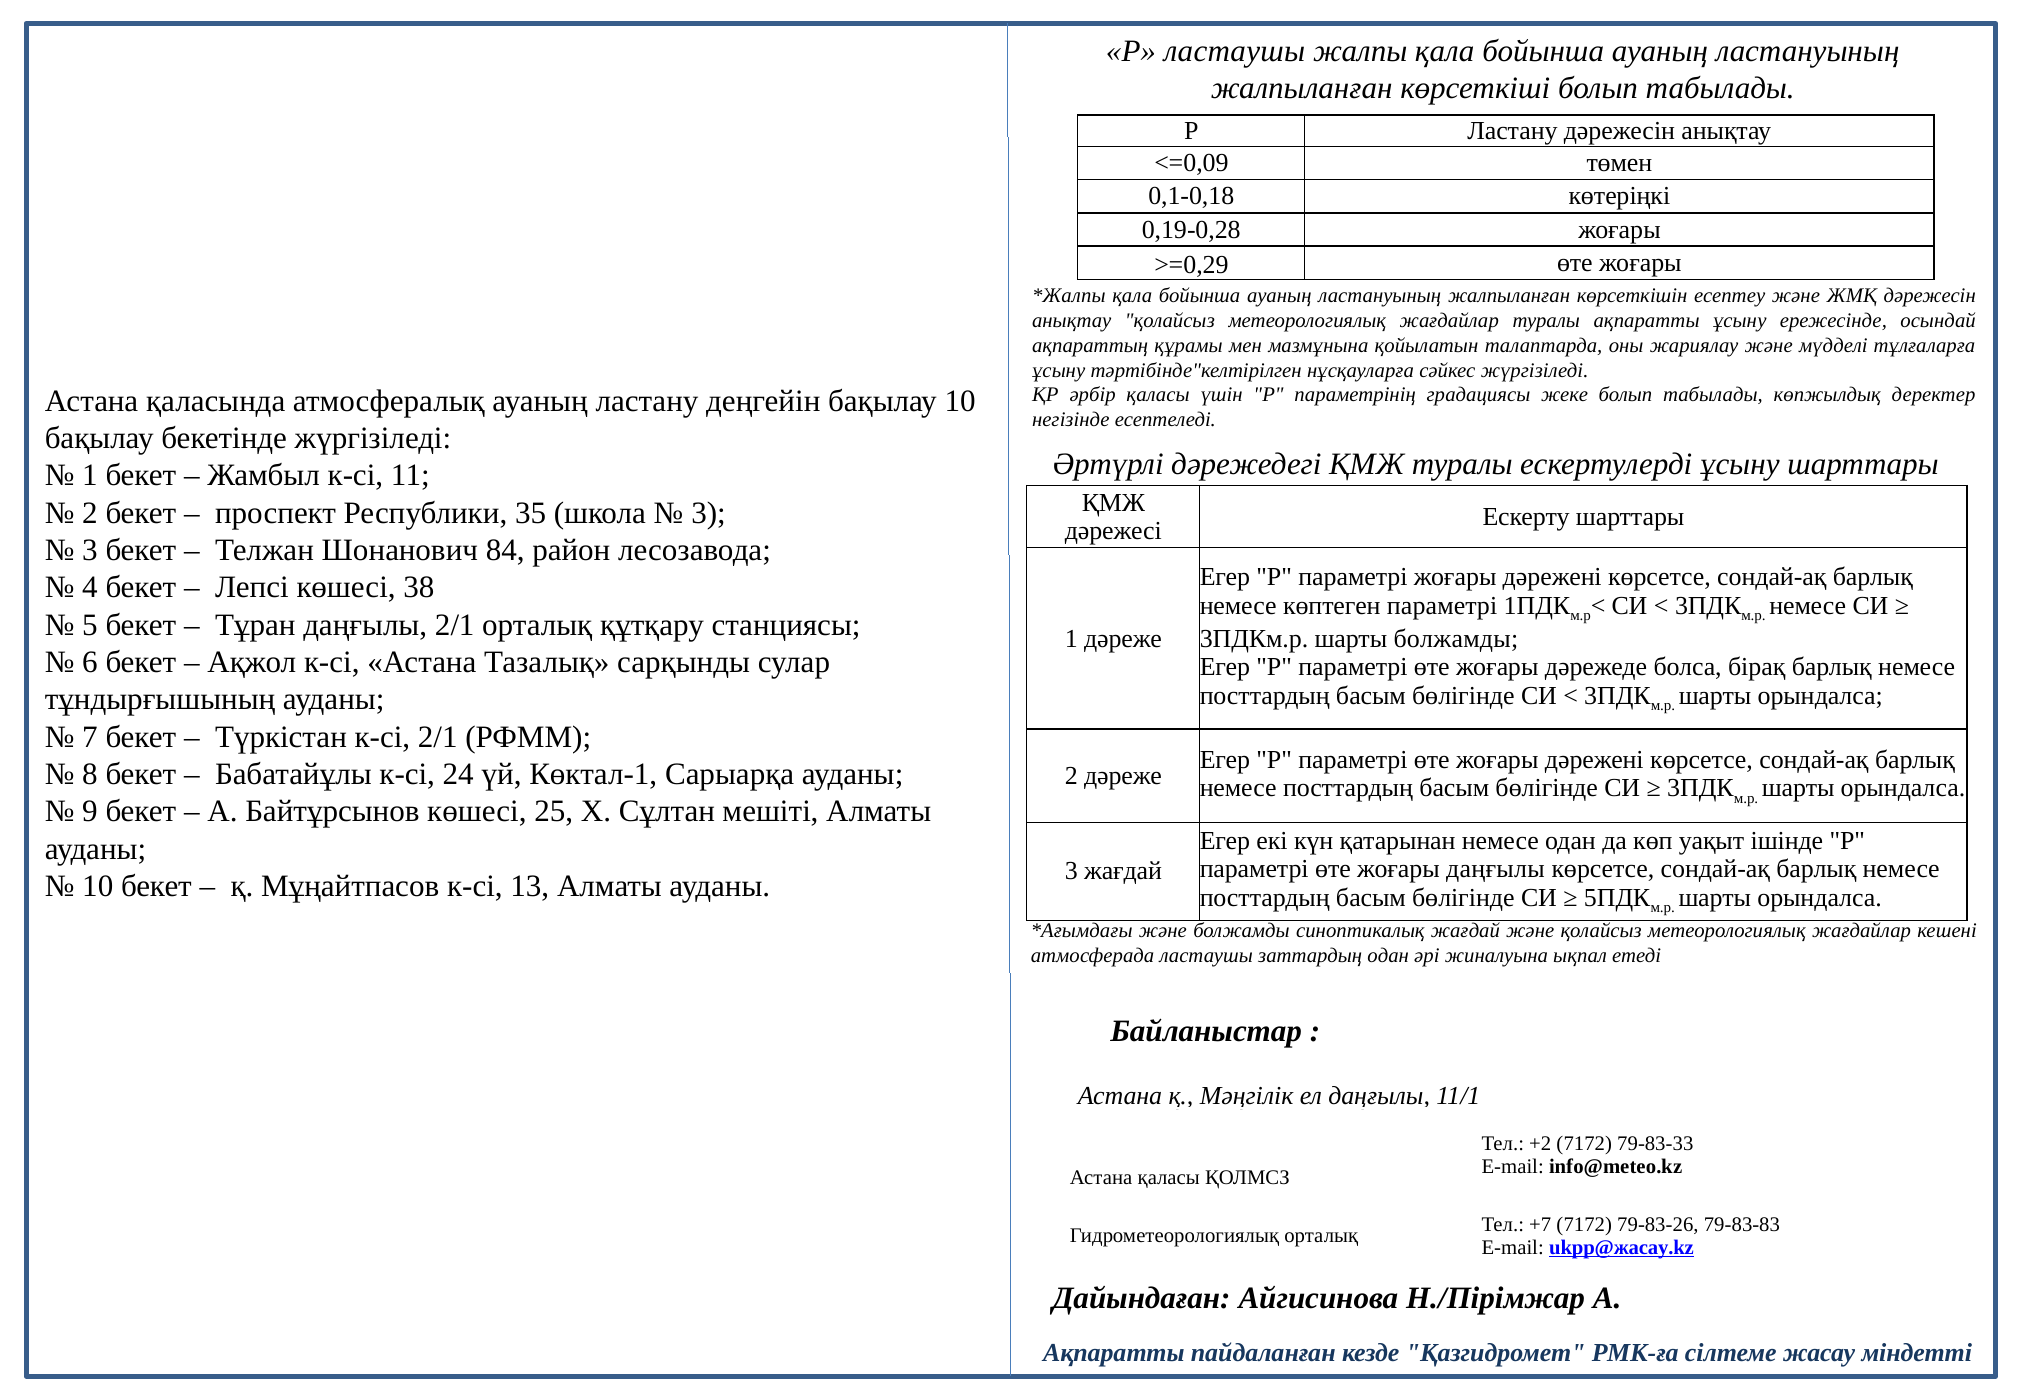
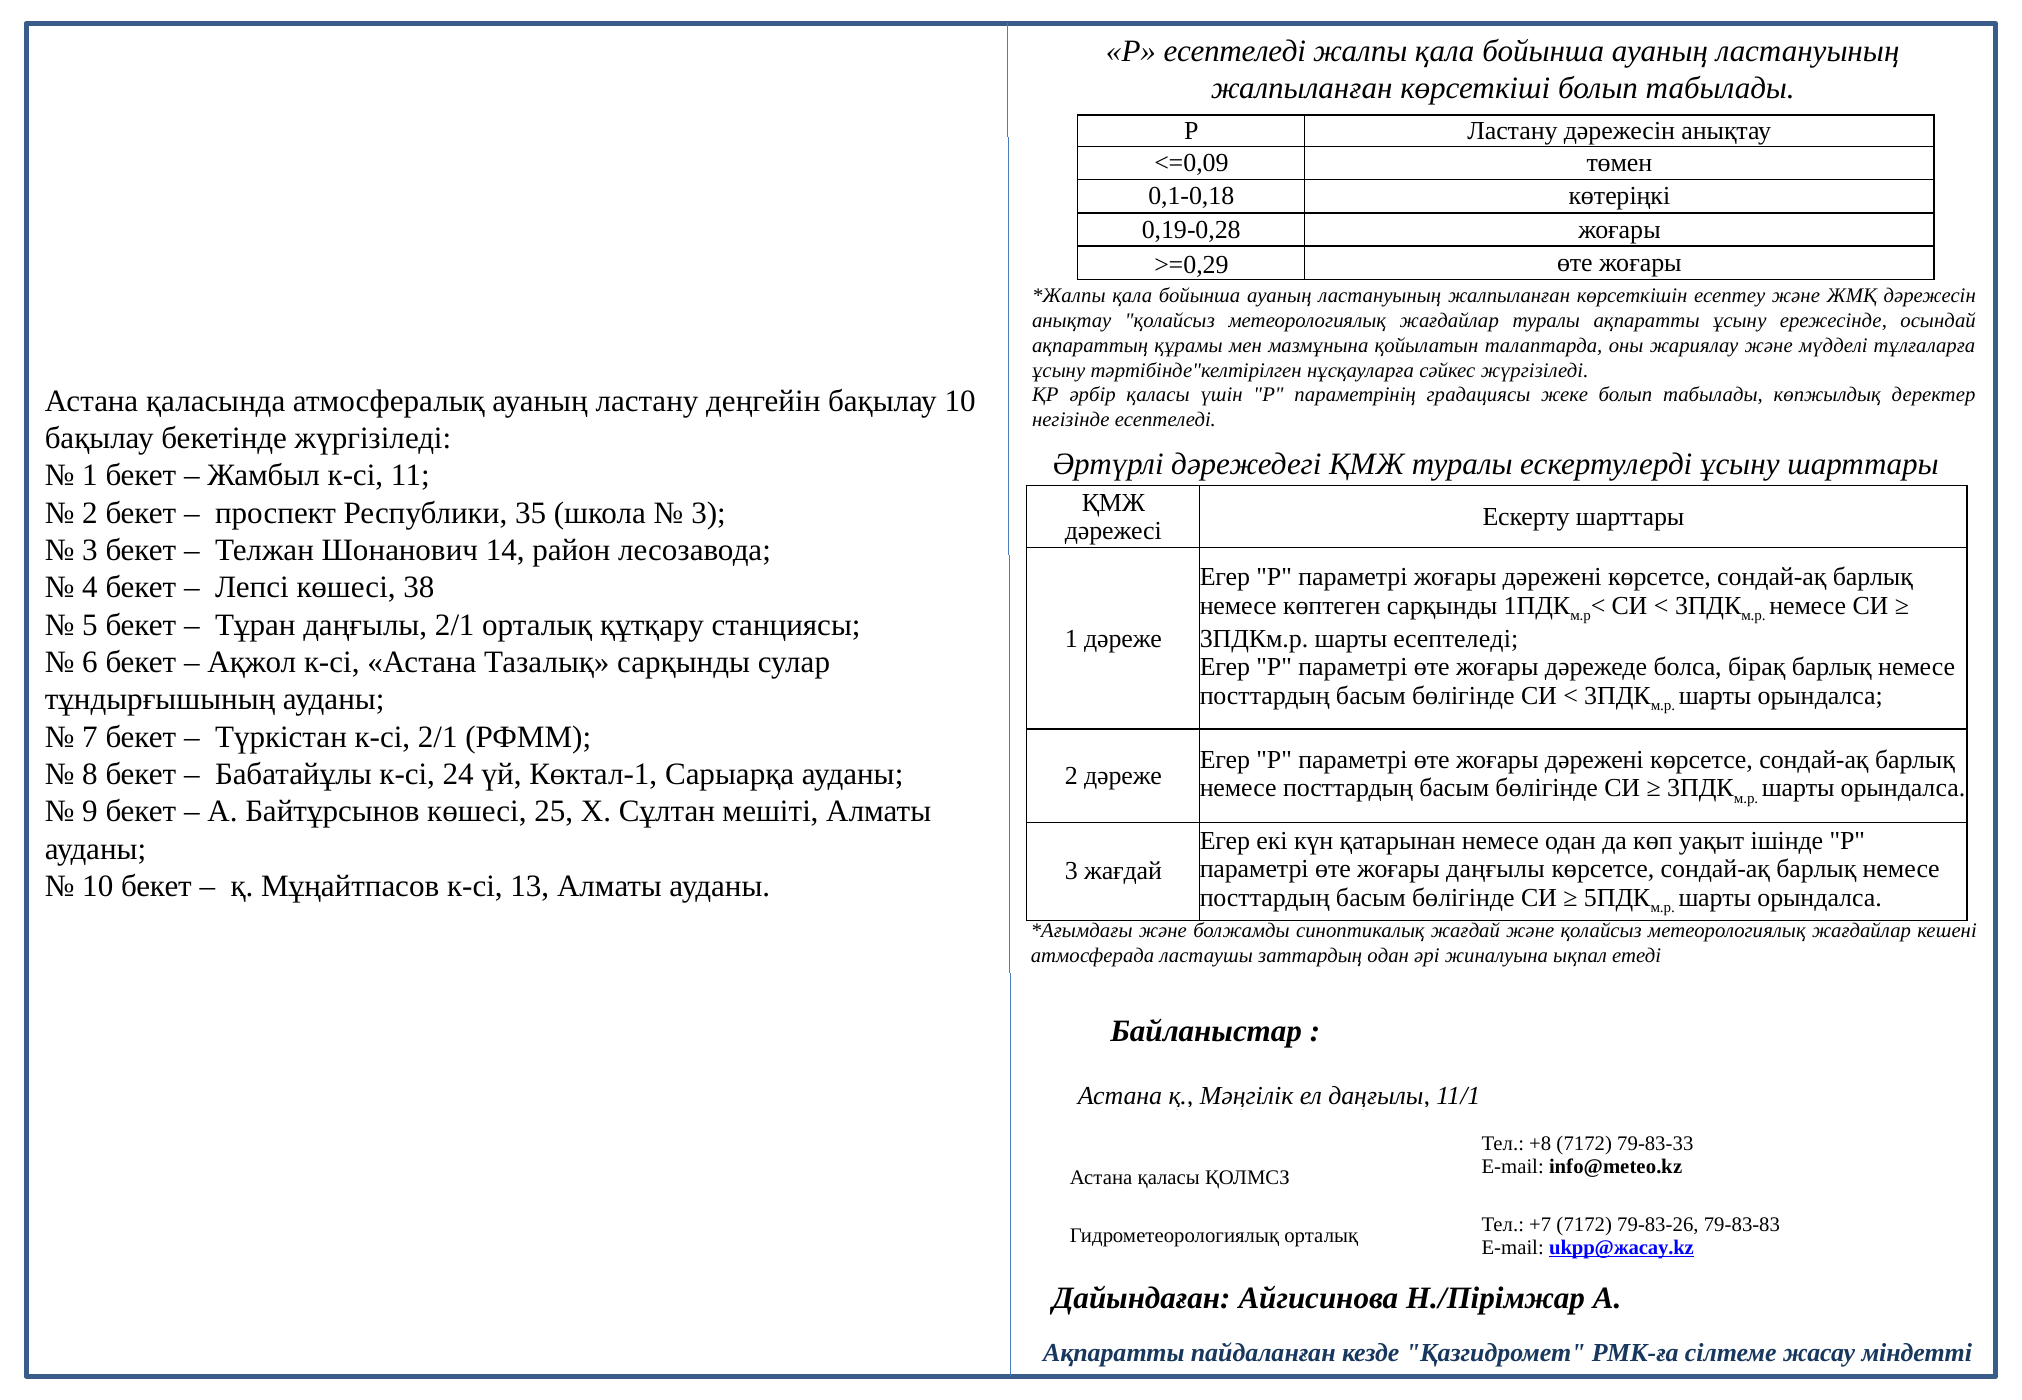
Р ластаушы: ластаушы -> есептеледі (1235, 51)
84: 84 -> 14 (505, 550)
көптеген параметрі: параметрі -> сарқынды (1442, 606)
шарты болжамды: болжамды -> есептеледі (1456, 639)
+2: +2 -> +8 (1540, 1143)
